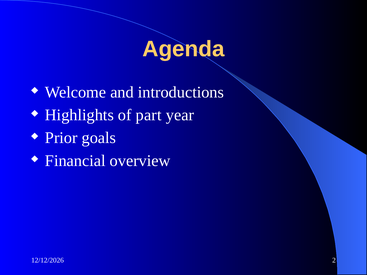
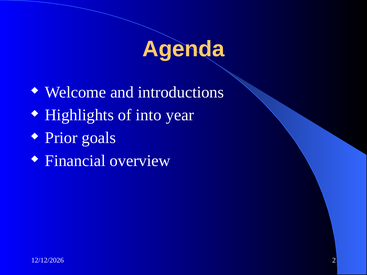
part: part -> into (149, 115)
